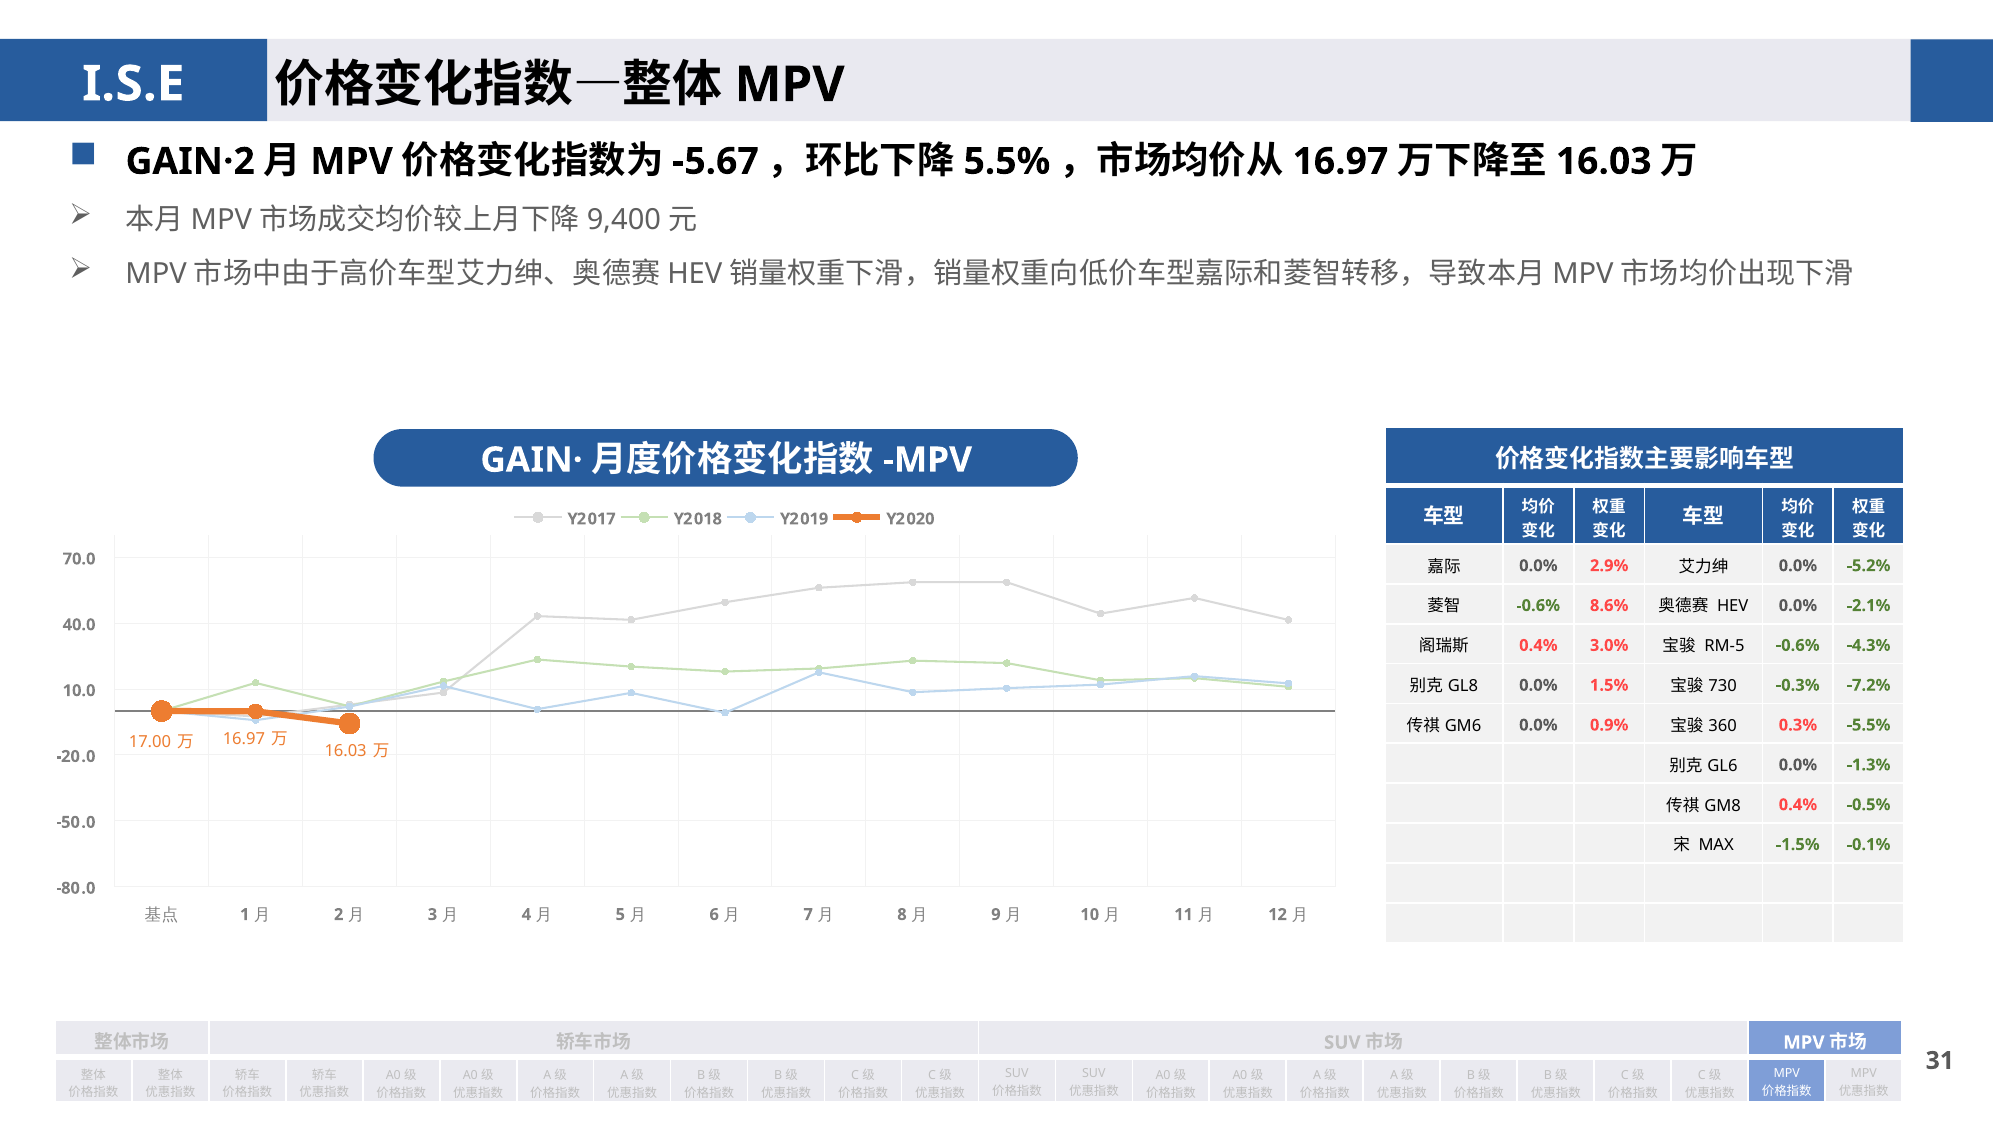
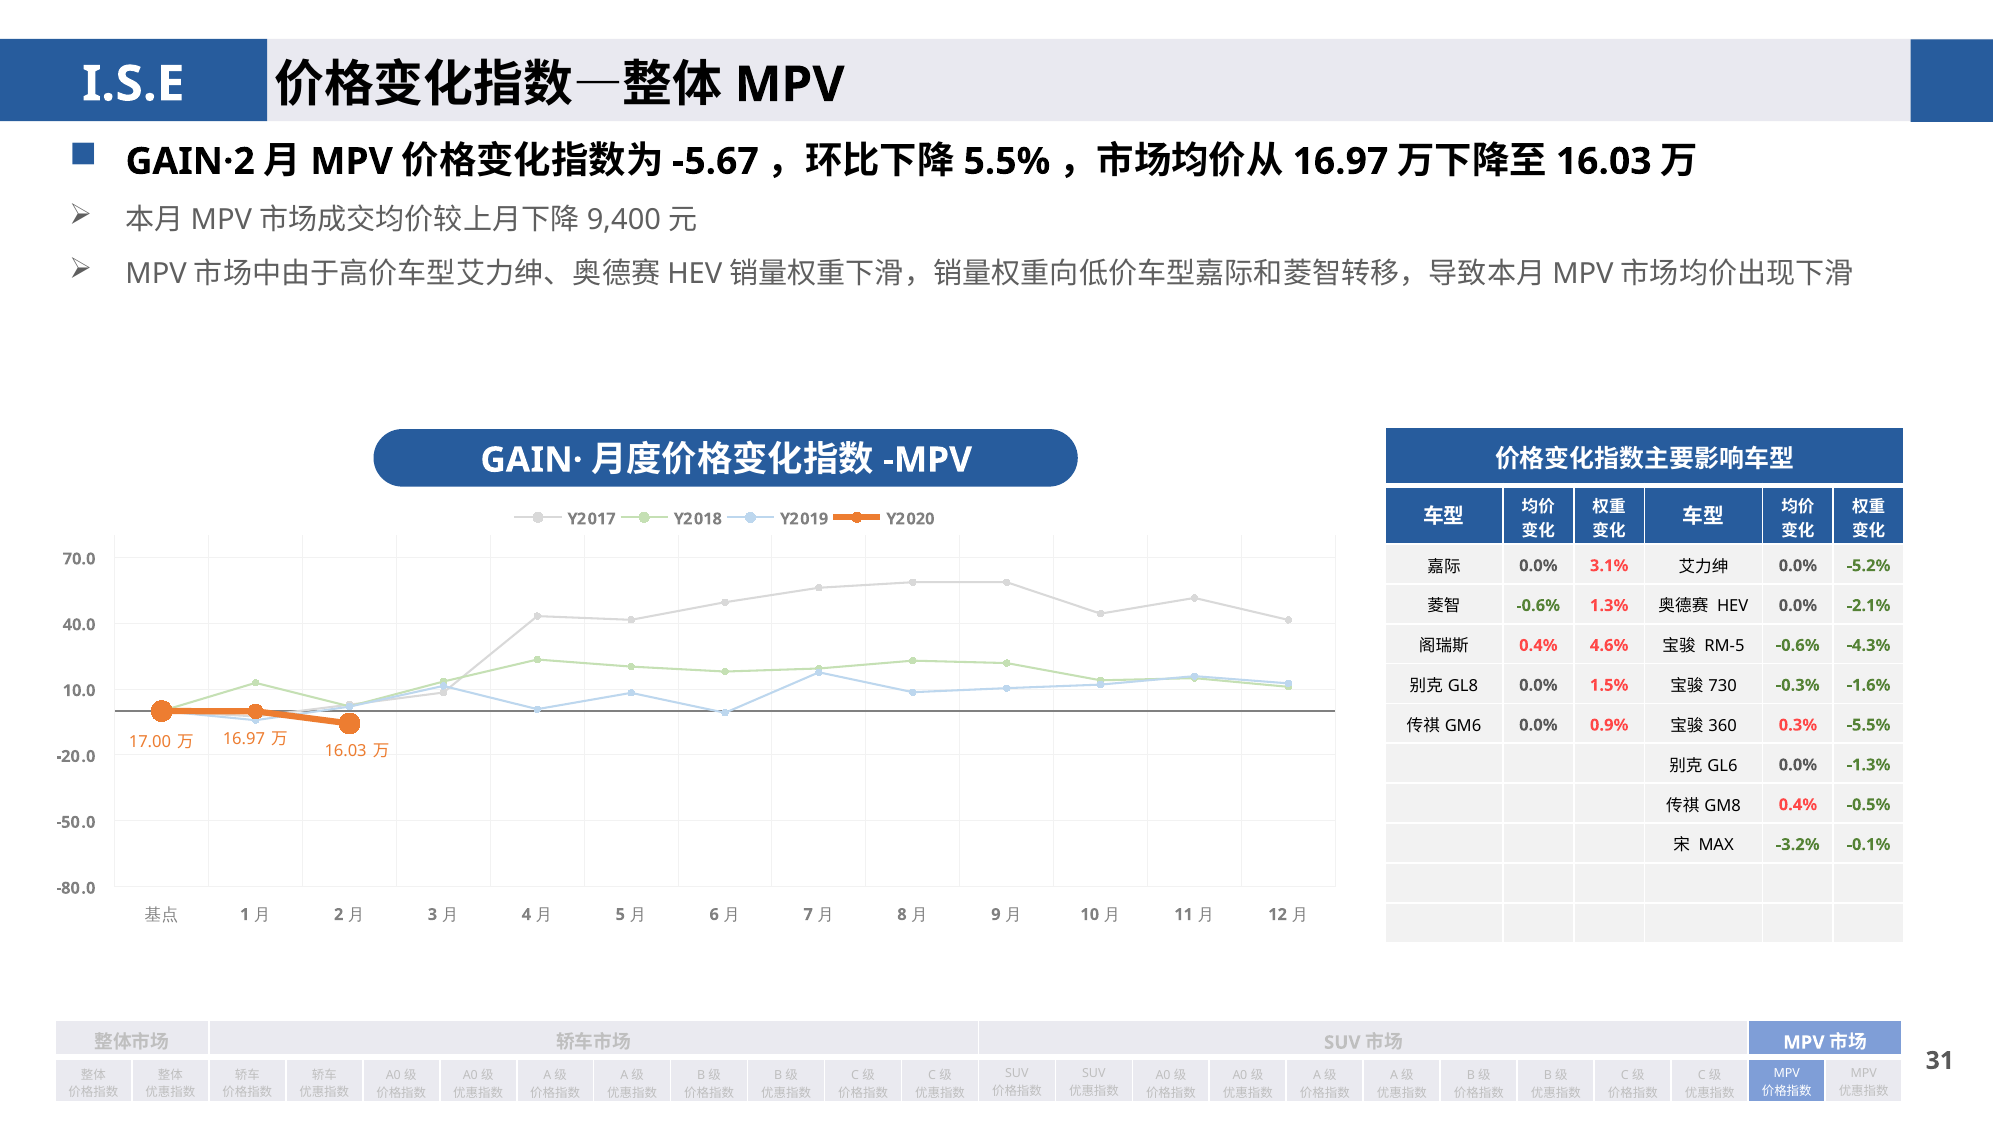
2.9%: 2.9% -> 3.1% (1609, 566)
8.6%: 8.6% -> 1.3% (1609, 606)
3.0%: 3.0% -> 4.6% (1609, 645)
-7.2%: -7.2% -> -1.6% (1869, 685)
-1.5%: -1.5% -> -3.2% (1798, 845)
